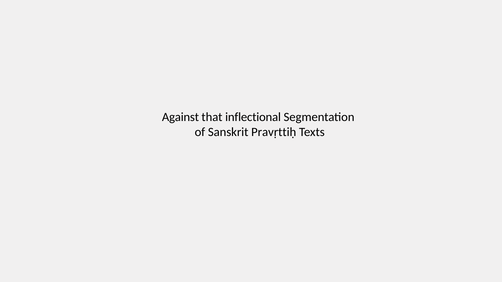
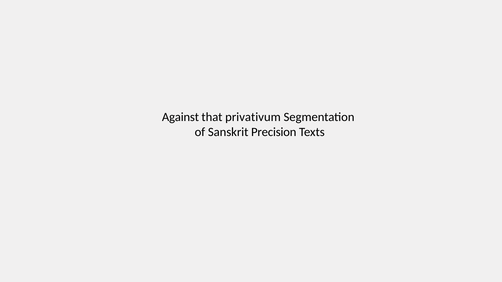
inflectional: inflectional -> privativum (253, 117)
Pravṛttiḥ: Pravṛttiḥ -> Precision (274, 132)
